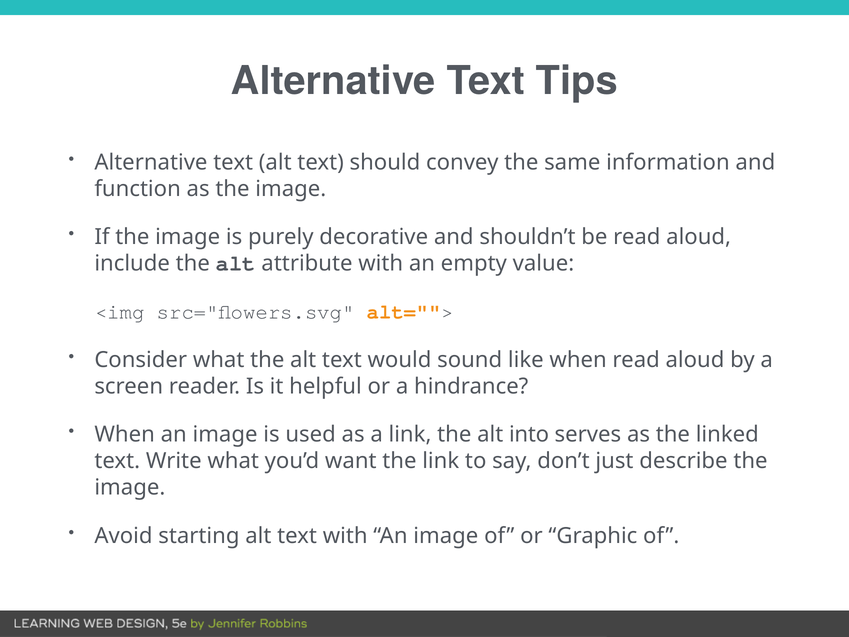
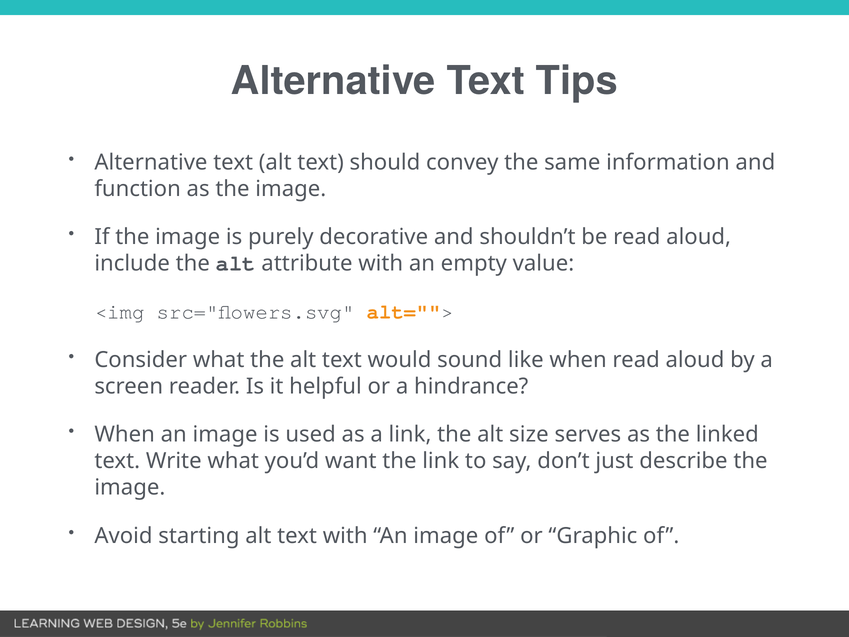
into: into -> size (529, 434)
